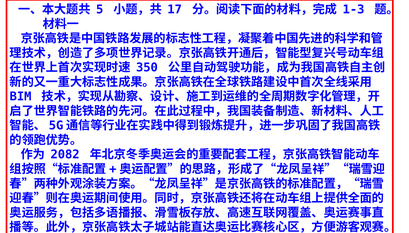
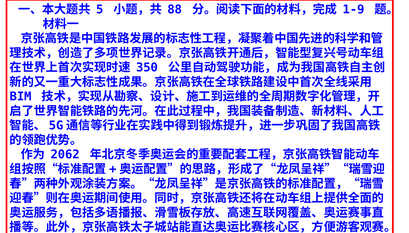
17: 17 -> 88 (175, 10)
1-3: 1-3 -> 1-9 (353, 10)
2082: 2082 -> 2062 (65, 155)
